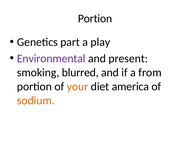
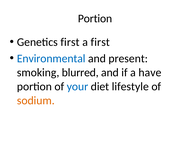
Genetics part: part -> first (70, 42)
a play: play -> first (100, 42)
Environmental colour: purple -> blue (51, 58)
from: from -> have (150, 72)
your colour: orange -> blue (77, 86)
america: america -> lifestyle (130, 86)
